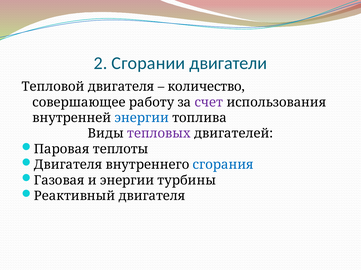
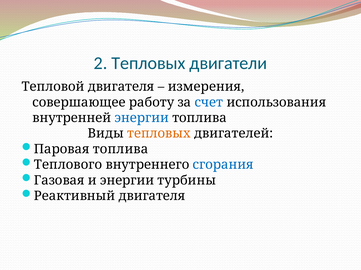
2 Сгорании: Сгорании -> Тепловых (148, 63)
количество: количество -> измерения (206, 87)
счет colour: purple -> blue (209, 103)
тепловых colour: purple -> orange (159, 134)
Паровая теплоты: теплоты -> топлива (121, 149)
Двигателя: Двигателя -> Теплового (68, 165)
